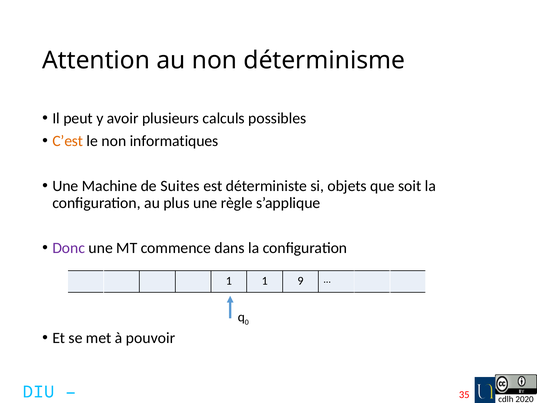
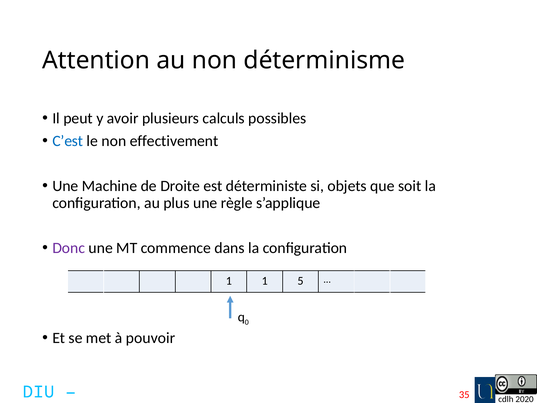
C’est colour: orange -> blue (68, 141)
informatiques: informatiques -> effectivement (174, 141)
Suites: Suites -> Droite (180, 186)
9: 9 -> 5 (301, 281)
